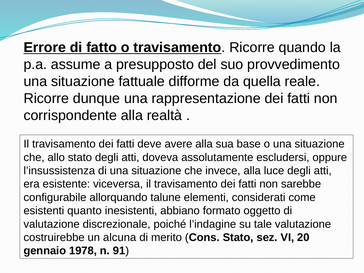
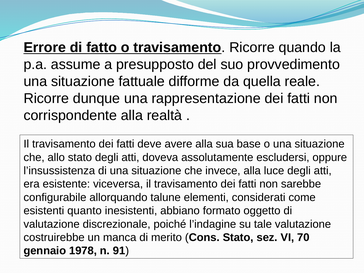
alcuna: alcuna -> manca (120, 237)
20: 20 -> 70 (303, 237)
